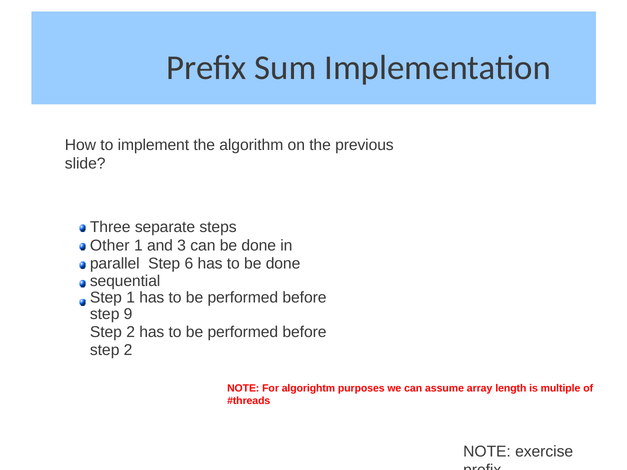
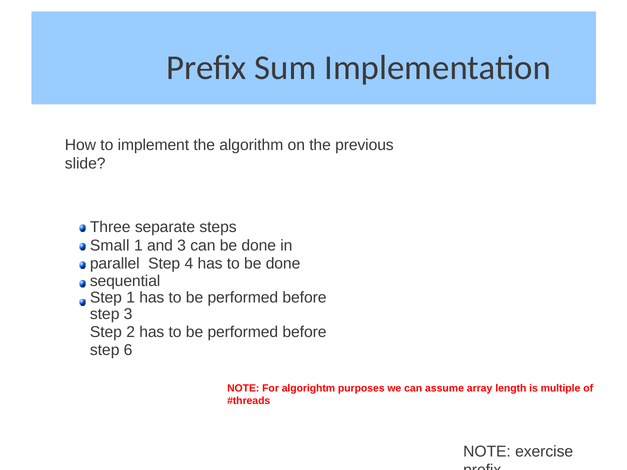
Other: Other -> Small (110, 246)
6: 6 -> 4 (189, 263)
step 9: 9 -> 3 (128, 314)
2: 2 -> 6 (128, 350)
